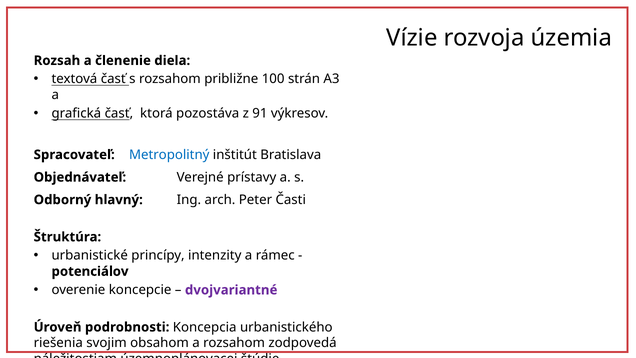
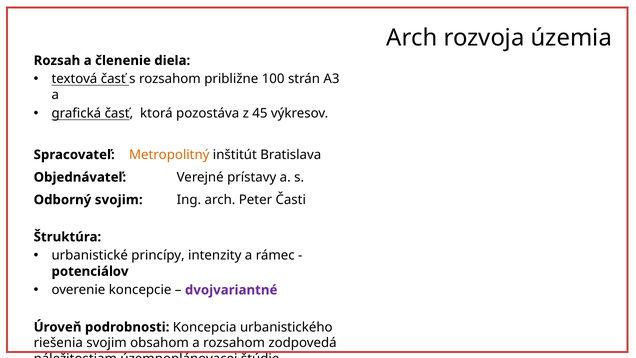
Vízie: Vízie -> Arch (412, 38)
91: 91 -> 45 (260, 114)
Metropolitný colour: blue -> orange (169, 155)
Odborný hlavný: hlavný -> svojim (119, 200)
